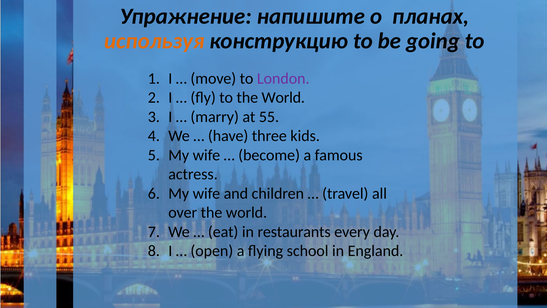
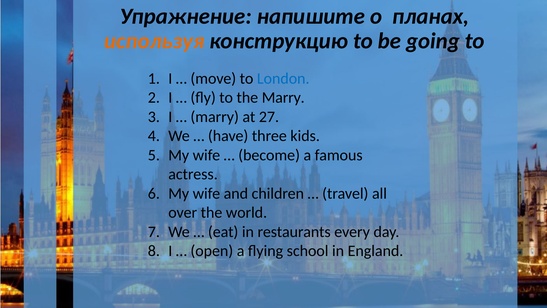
London colour: purple -> blue (283, 78)
to the World: World -> Marry (283, 98)
55: 55 -> 27 (269, 117)
